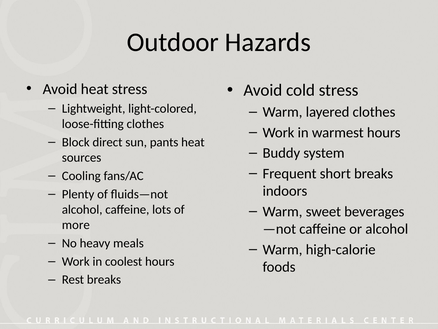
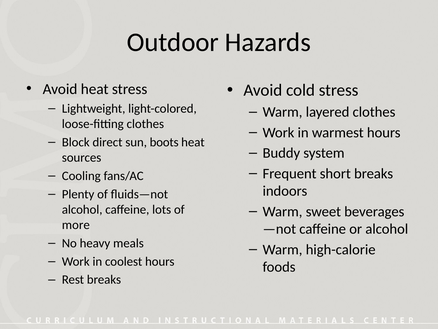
pants: pants -> boots (164, 142)
